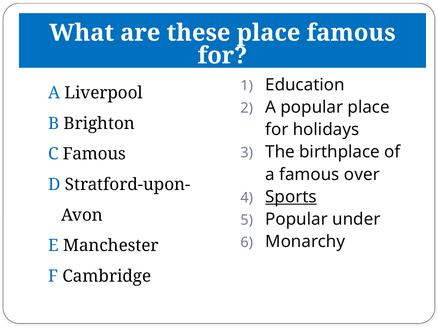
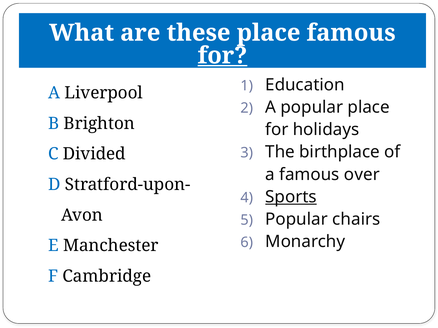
for underline: none -> present (222, 56)
C Famous: Famous -> Divided (94, 154)
under: under -> chairs (356, 220)
